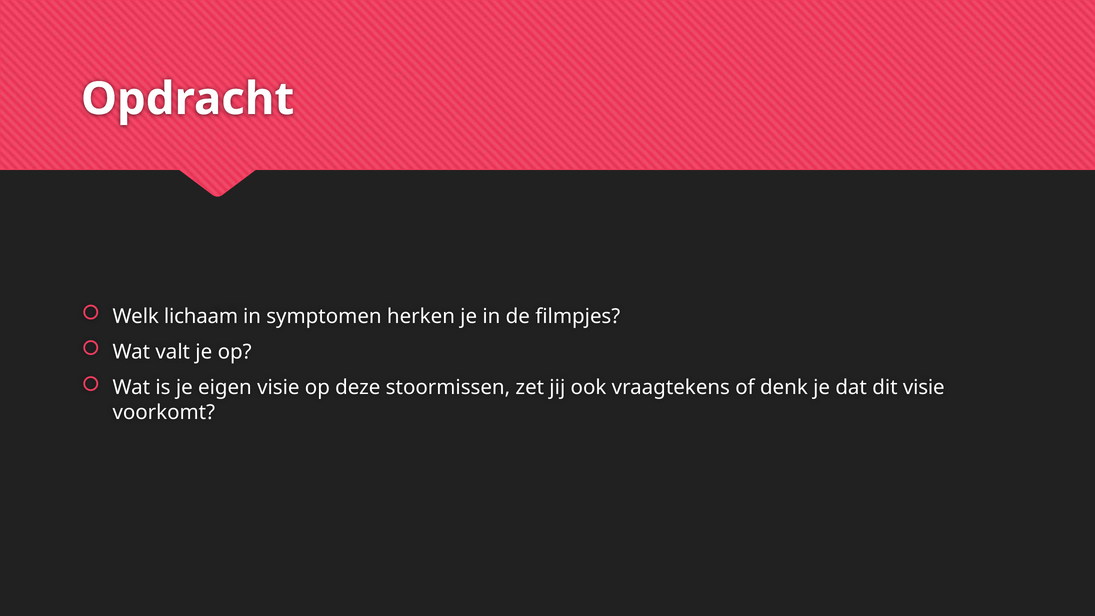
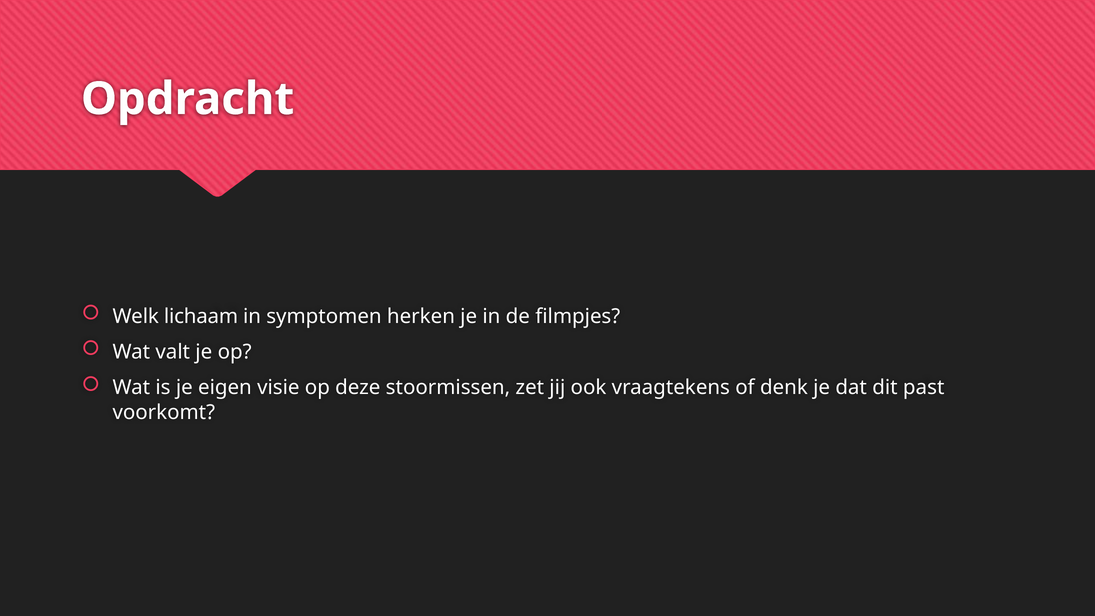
dit visie: visie -> past (924, 388)
